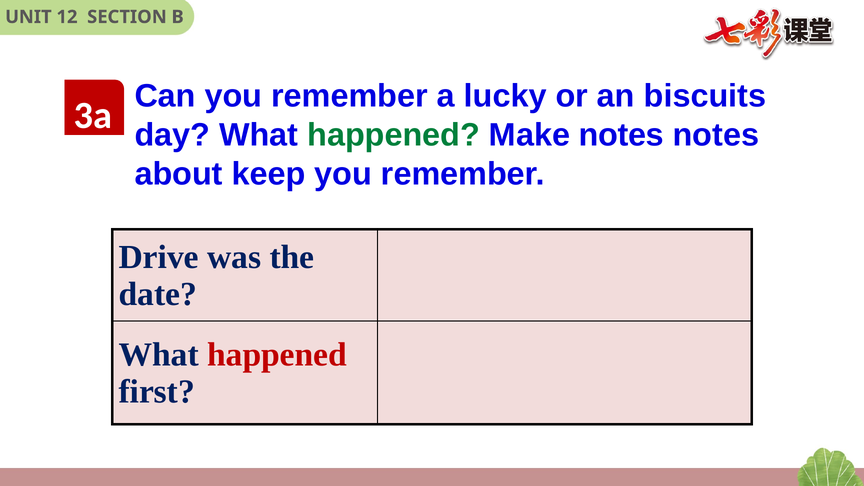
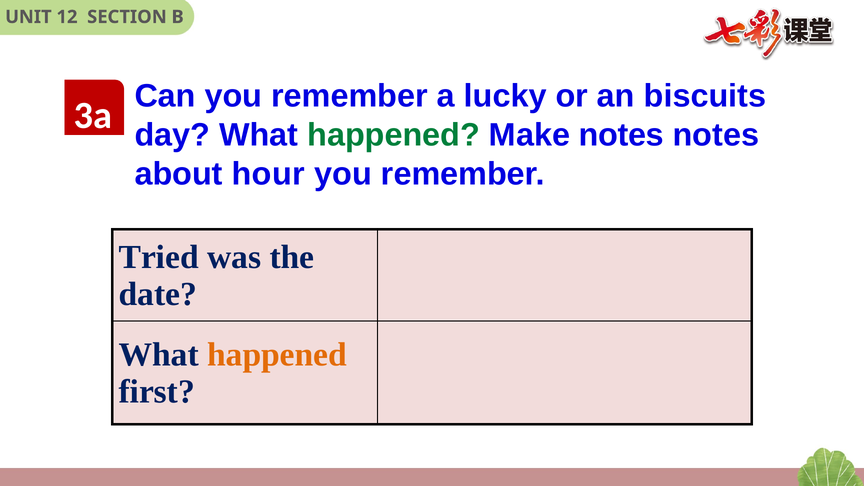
keep: keep -> hour (268, 174)
Drive: Drive -> Tried (159, 257)
happened colour: red -> orange (277, 354)
